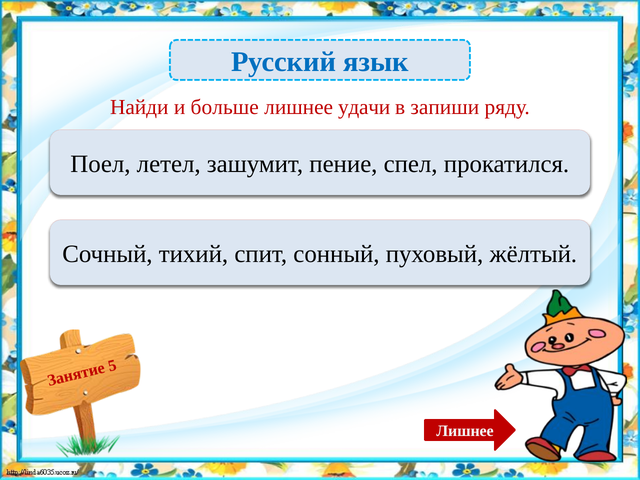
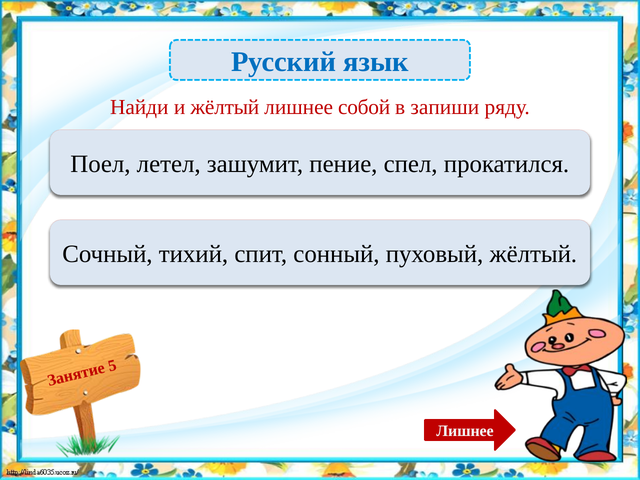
и больше: больше -> жёлтый (225, 107)
удачи: удачи -> собой (364, 107)
